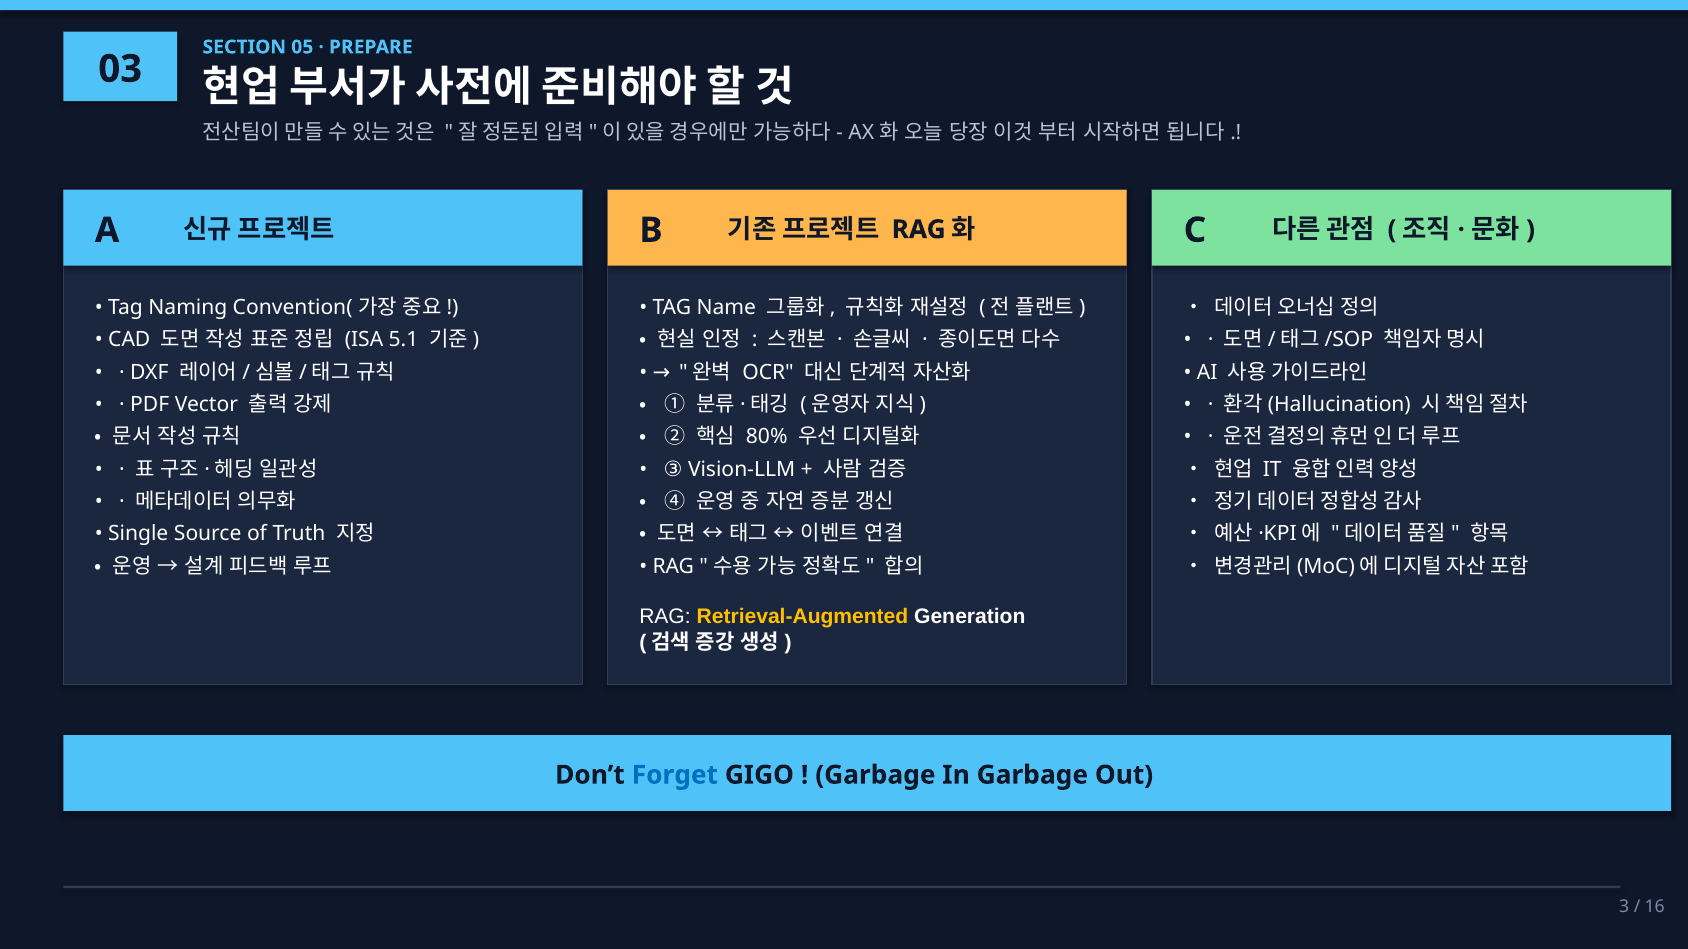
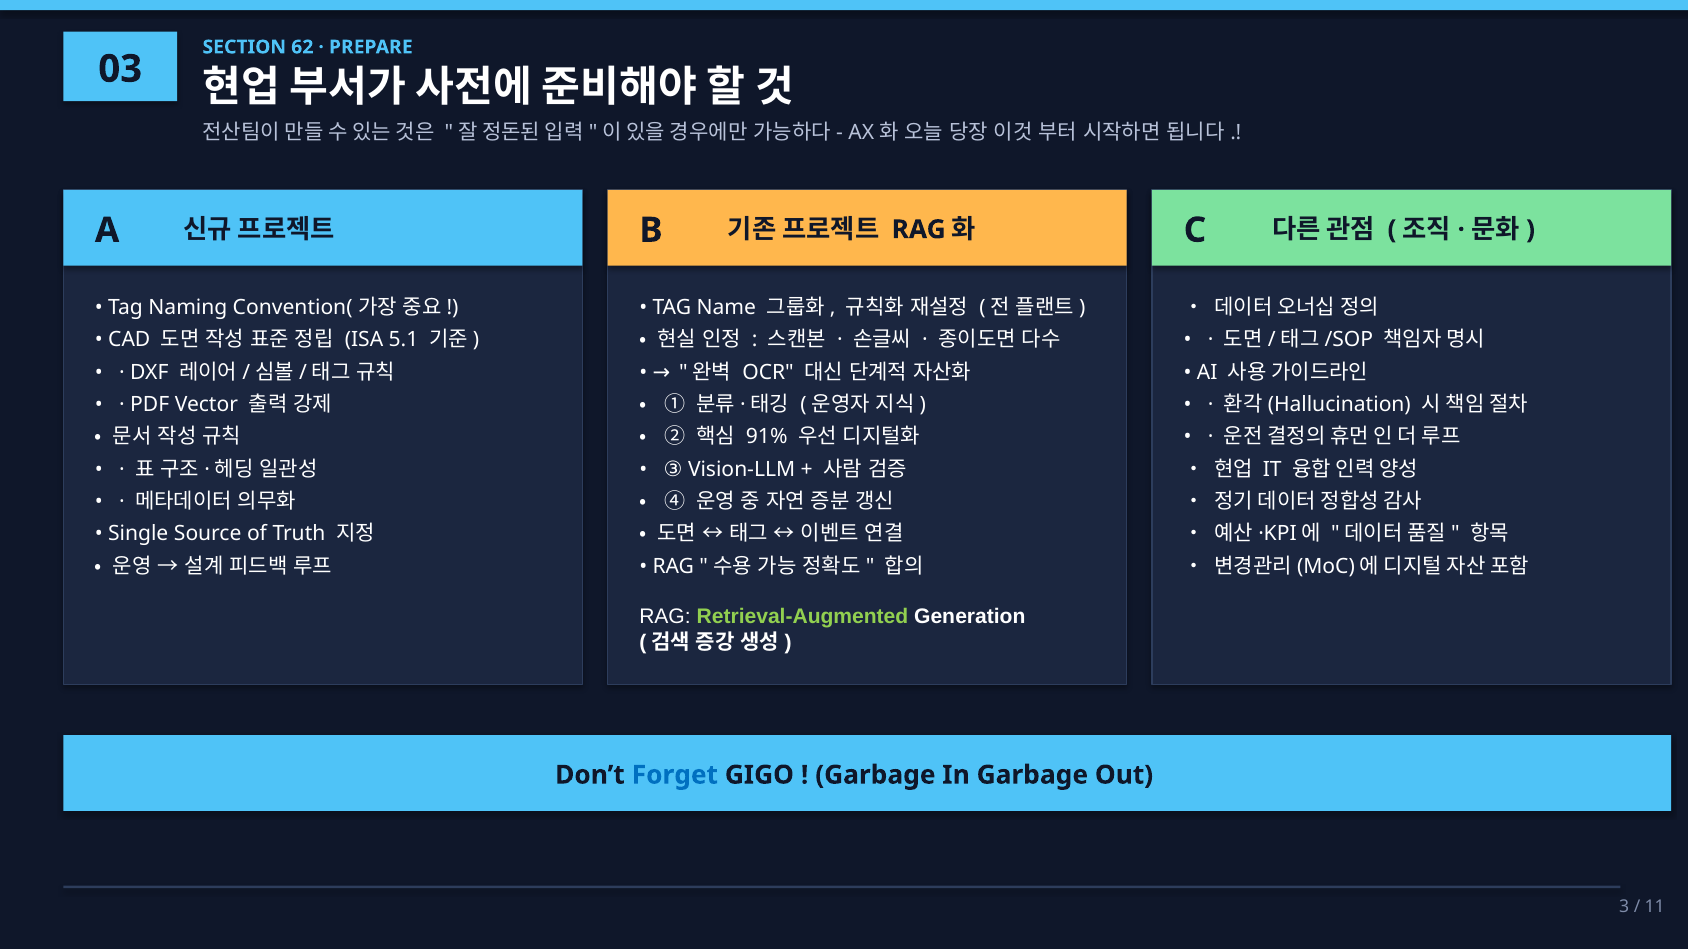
05: 05 -> 62 (302, 47)
80%: 80% -> 91% (767, 437)
Retrieval-Augmented colour: yellow -> light green (802, 617)
16: 16 -> 11 (1655, 907)
